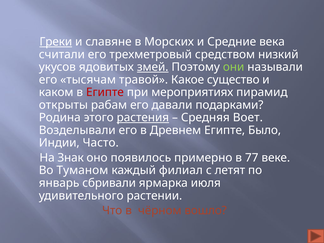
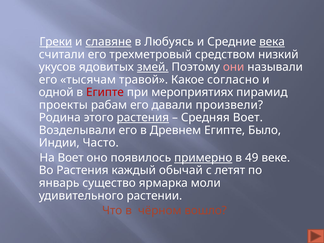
славяне underline: none -> present (109, 42)
Морских: Морских -> Любуясь (169, 42)
века underline: none -> present (272, 42)
они colour: light green -> pink (234, 67)
существо: существо -> согласно (233, 80)
каком: каком -> одной (56, 92)
открыты: открыты -> проекты (63, 105)
подарками: подарками -> произвели (229, 105)
На Знак: Знак -> Воет (71, 158)
примерно underline: none -> present (203, 158)
77: 77 -> 49 (252, 158)
Во Туманом: Туманом -> Растения (82, 170)
филиал: филиал -> обычай (181, 170)
сбривали: сбривали -> существо (109, 183)
июля: июля -> моли (206, 183)
